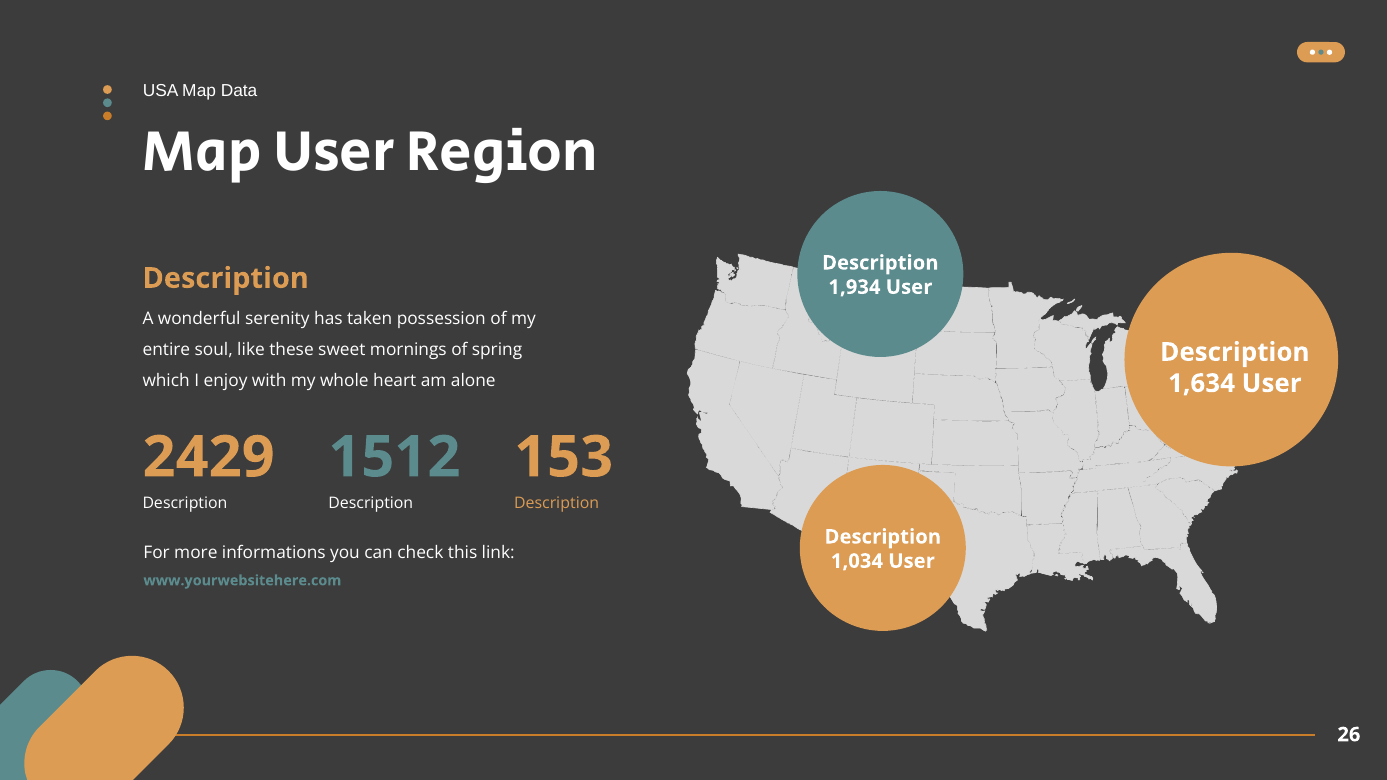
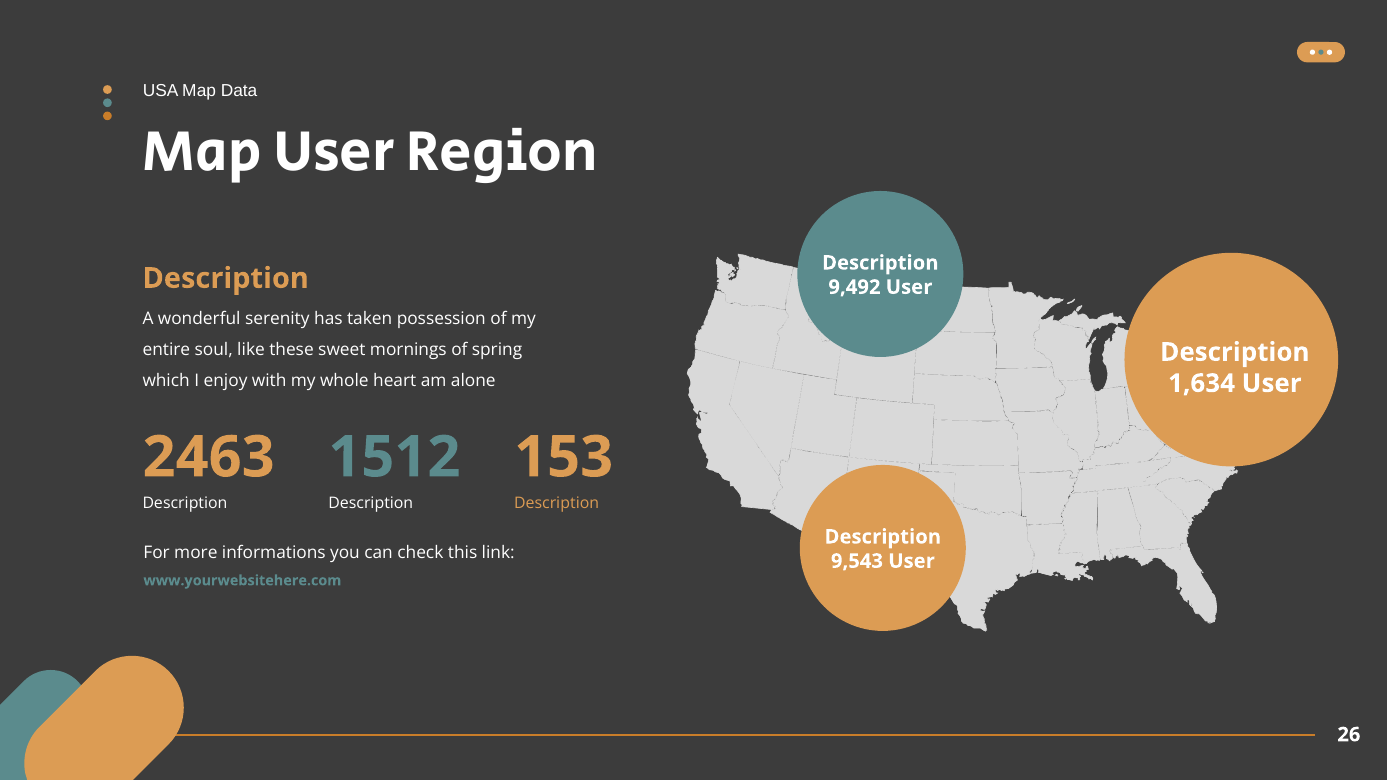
1,934: 1,934 -> 9,492 (854, 287)
2429: 2429 -> 2463 (209, 457)
1,034: 1,034 -> 9,543 (857, 561)
